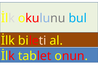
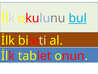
bul underline: none -> present (78, 18)
